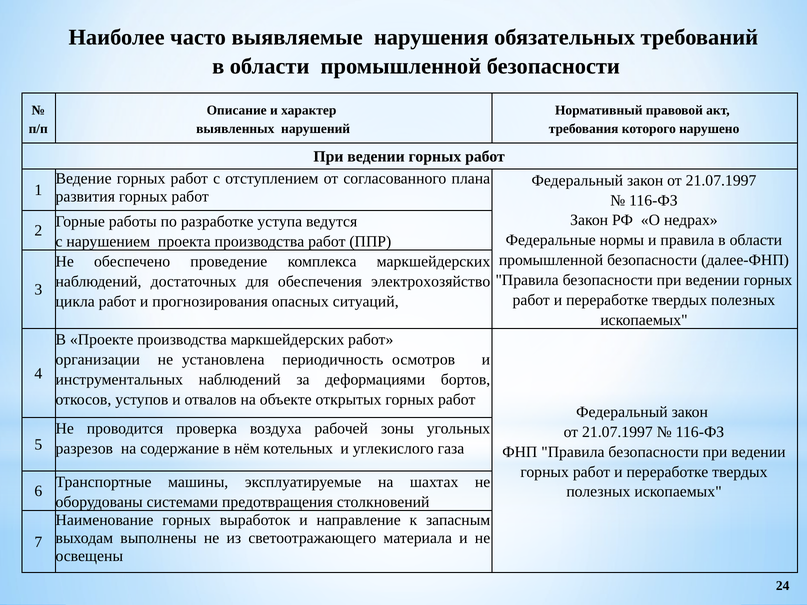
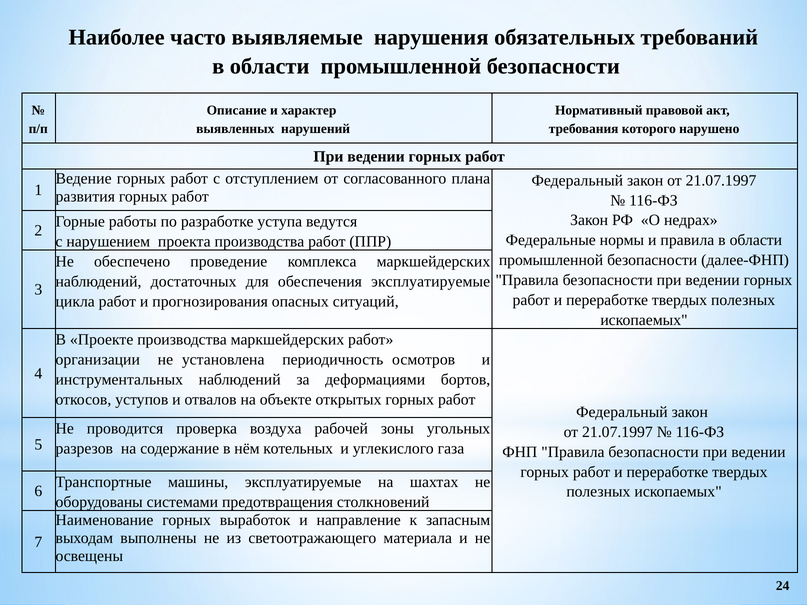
обеспечения электрохозяйство: электрохозяйство -> эксплуатируемые (431, 282)
